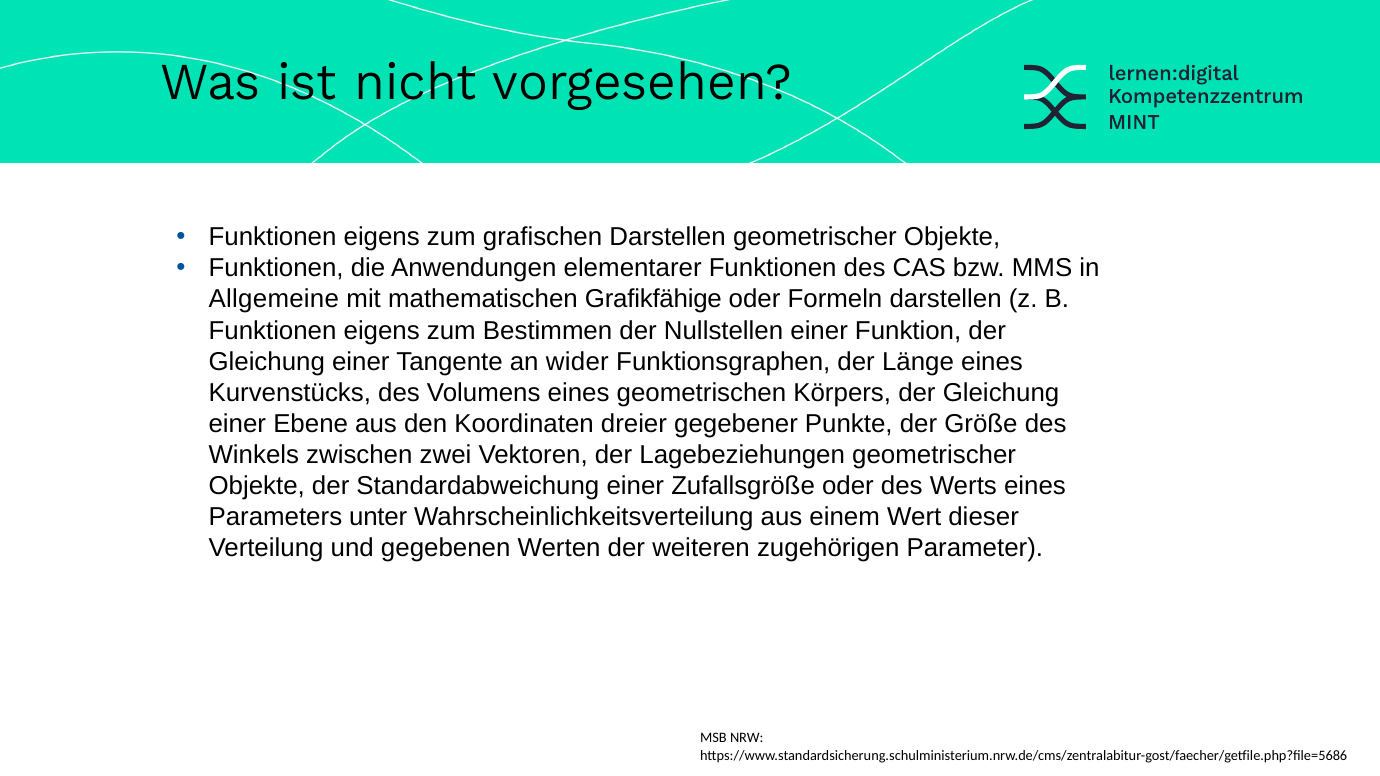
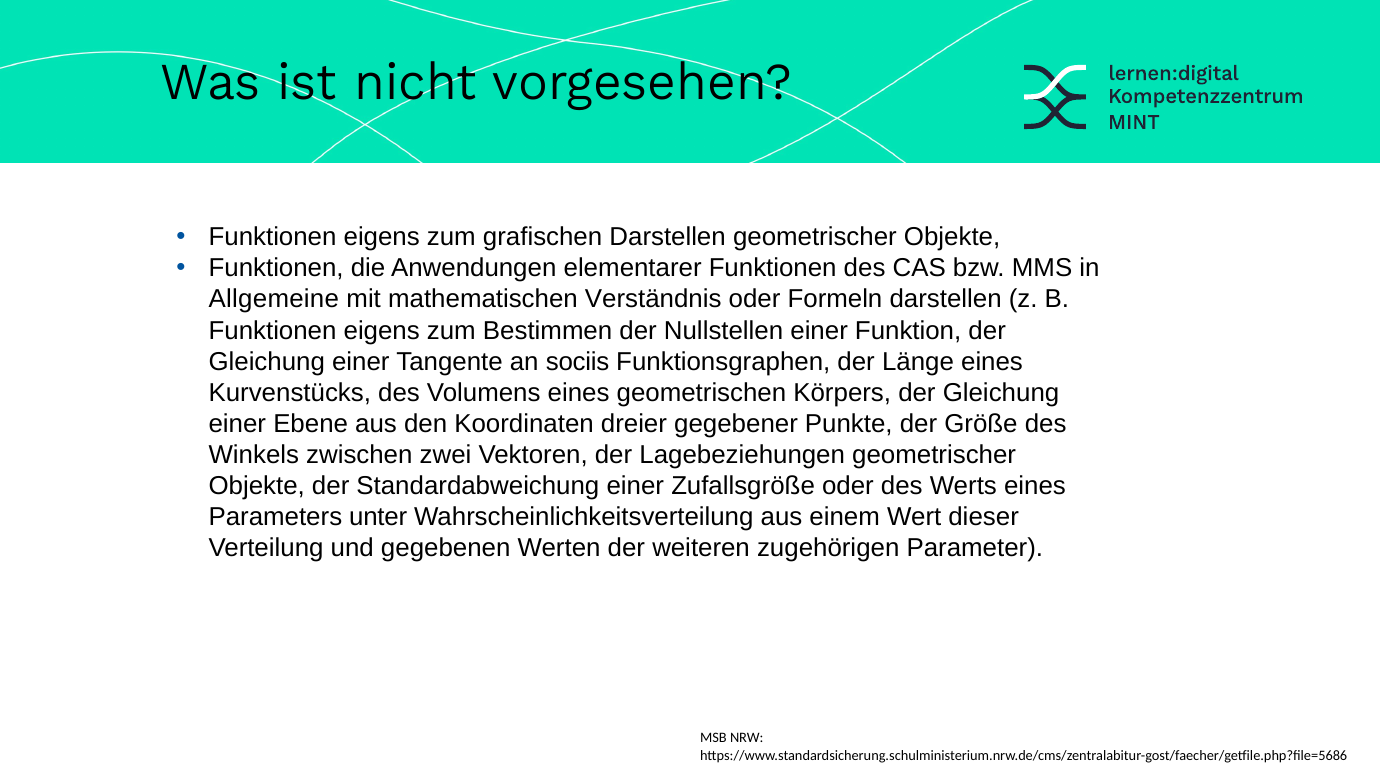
Grafikfähige: Grafikfähige -> Verständnis (653, 300)
wider: wider -> sociis (578, 362)
